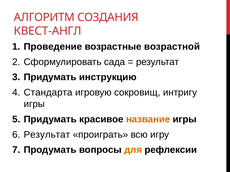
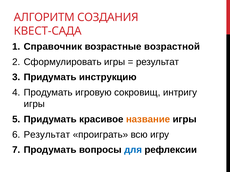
КВЕСТ-АНГЛ: КВЕСТ-АНГЛ -> КВЕСТ-САДА (48, 31)
Проведение: Проведение -> Справочник (53, 47)
Сформулировать сада: сада -> игры (115, 62)
Стандарта: Стандарта -> Продумать (48, 93)
для colour: orange -> blue (133, 150)
